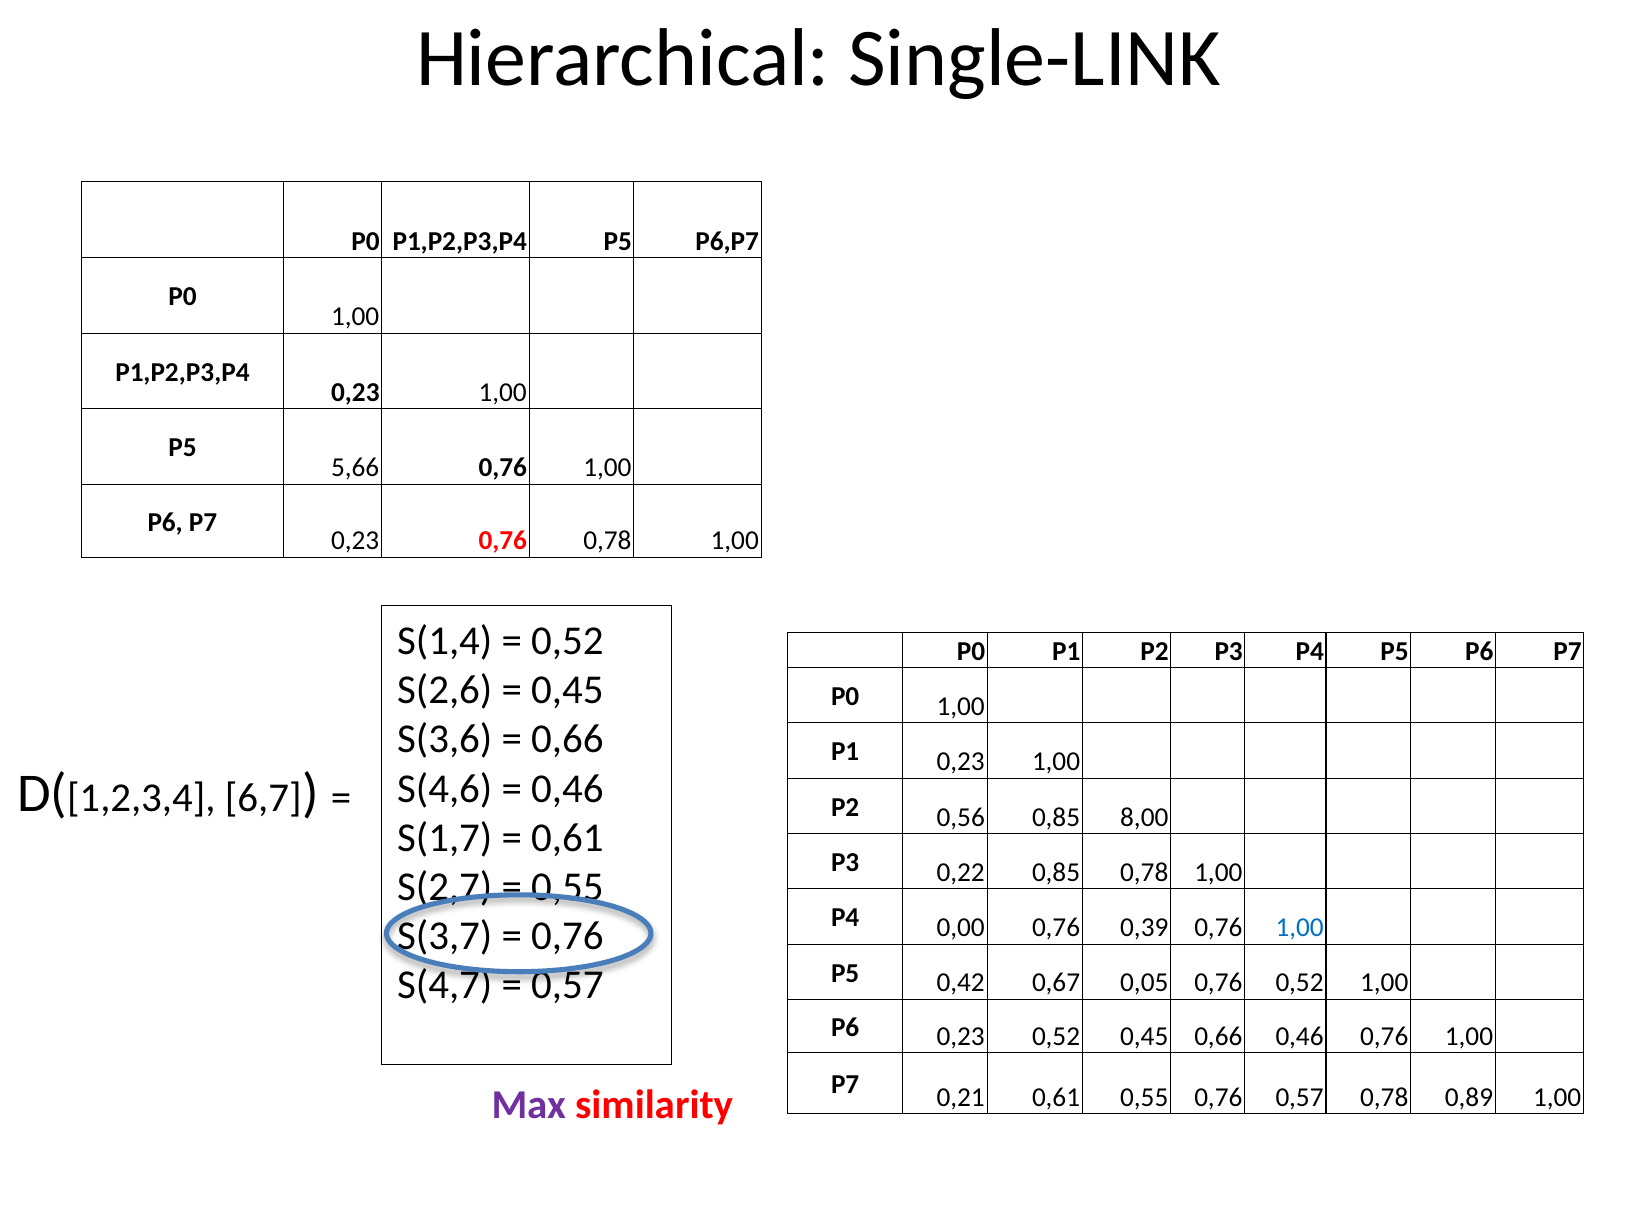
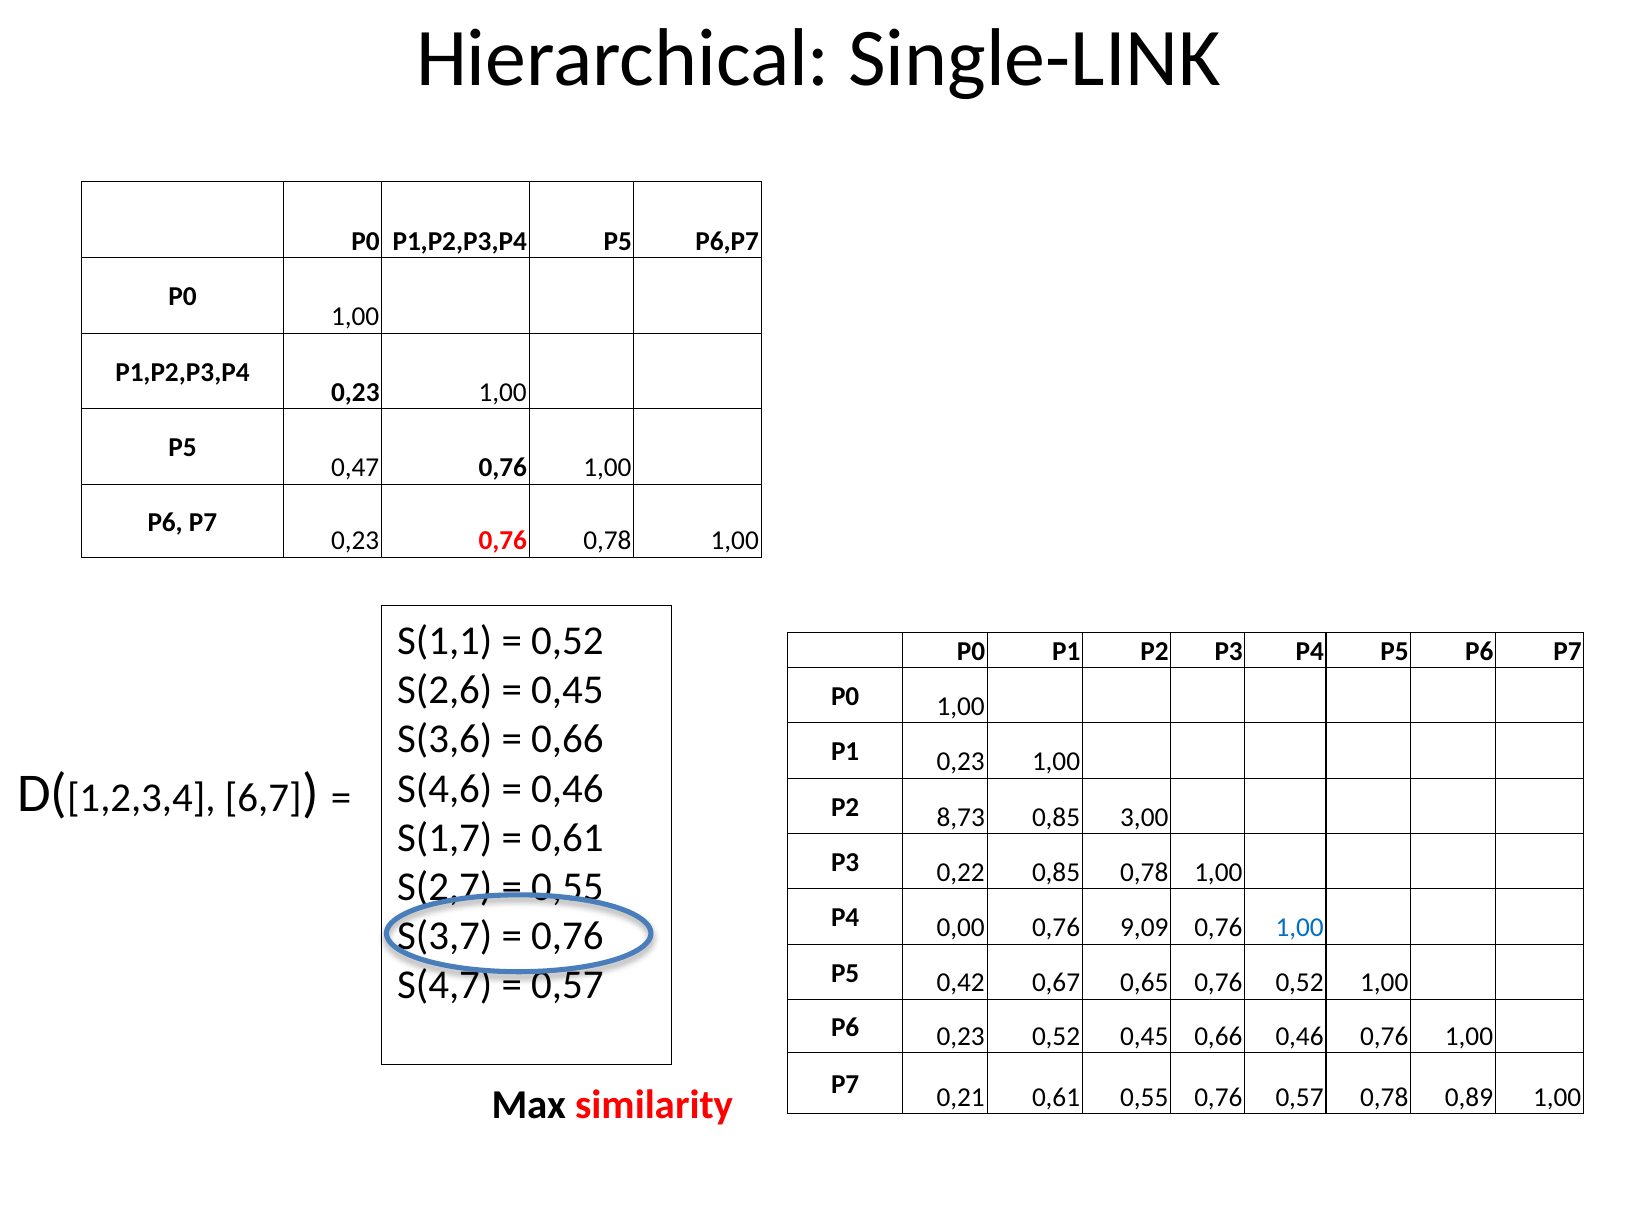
5,66: 5,66 -> 0,47 (355, 468)
S(1,4: S(1,4 -> S(1,1 (445, 641)
0,56: 0,56 -> 8,73 (961, 817)
8,00: 8,00 -> 3,00 (1144, 817)
0,39: 0,39 -> 9,09 (1144, 927)
0,05: 0,05 -> 0,65 (1144, 983)
Max colour: purple -> black (529, 1105)
